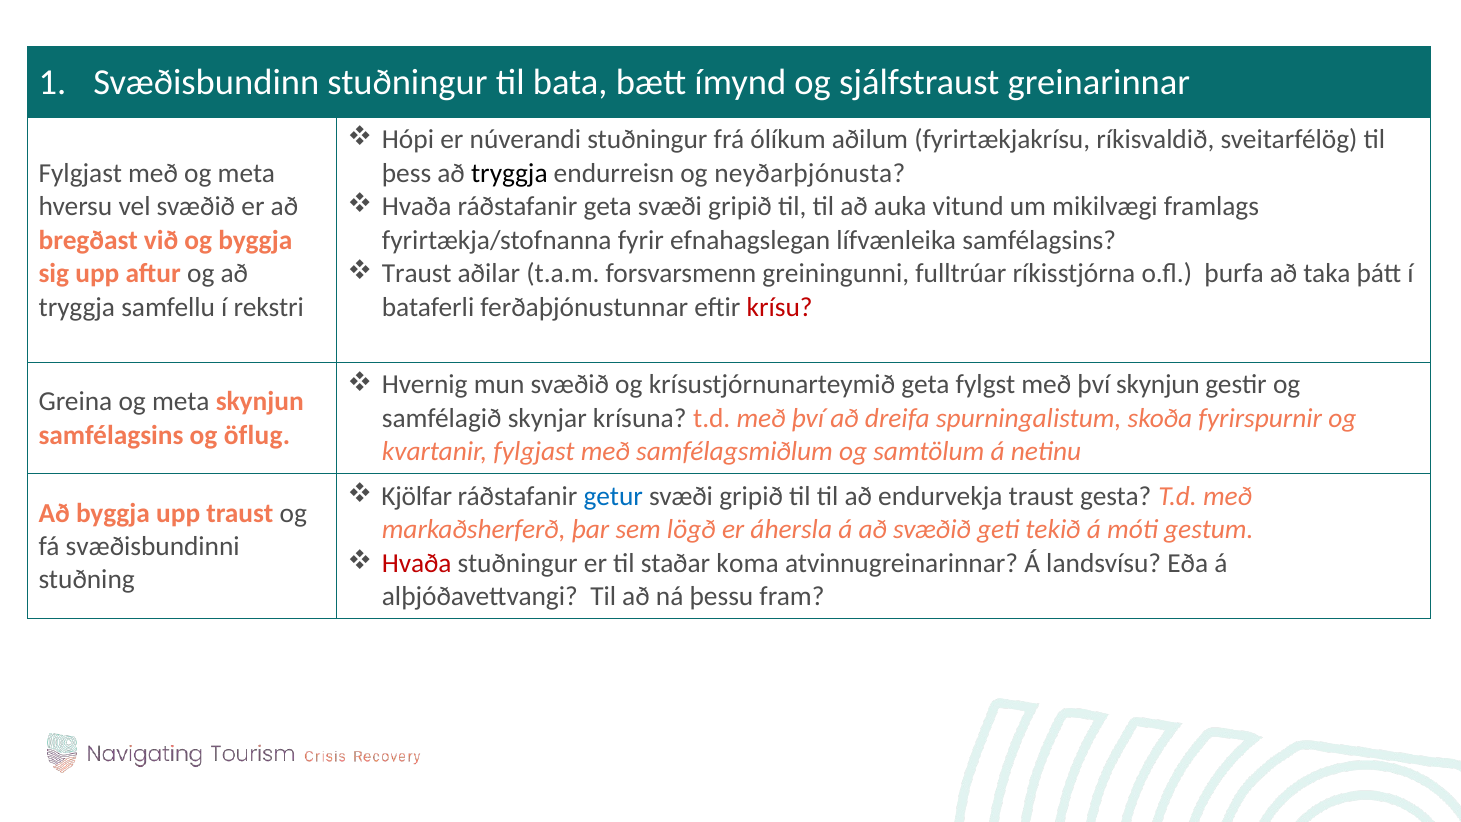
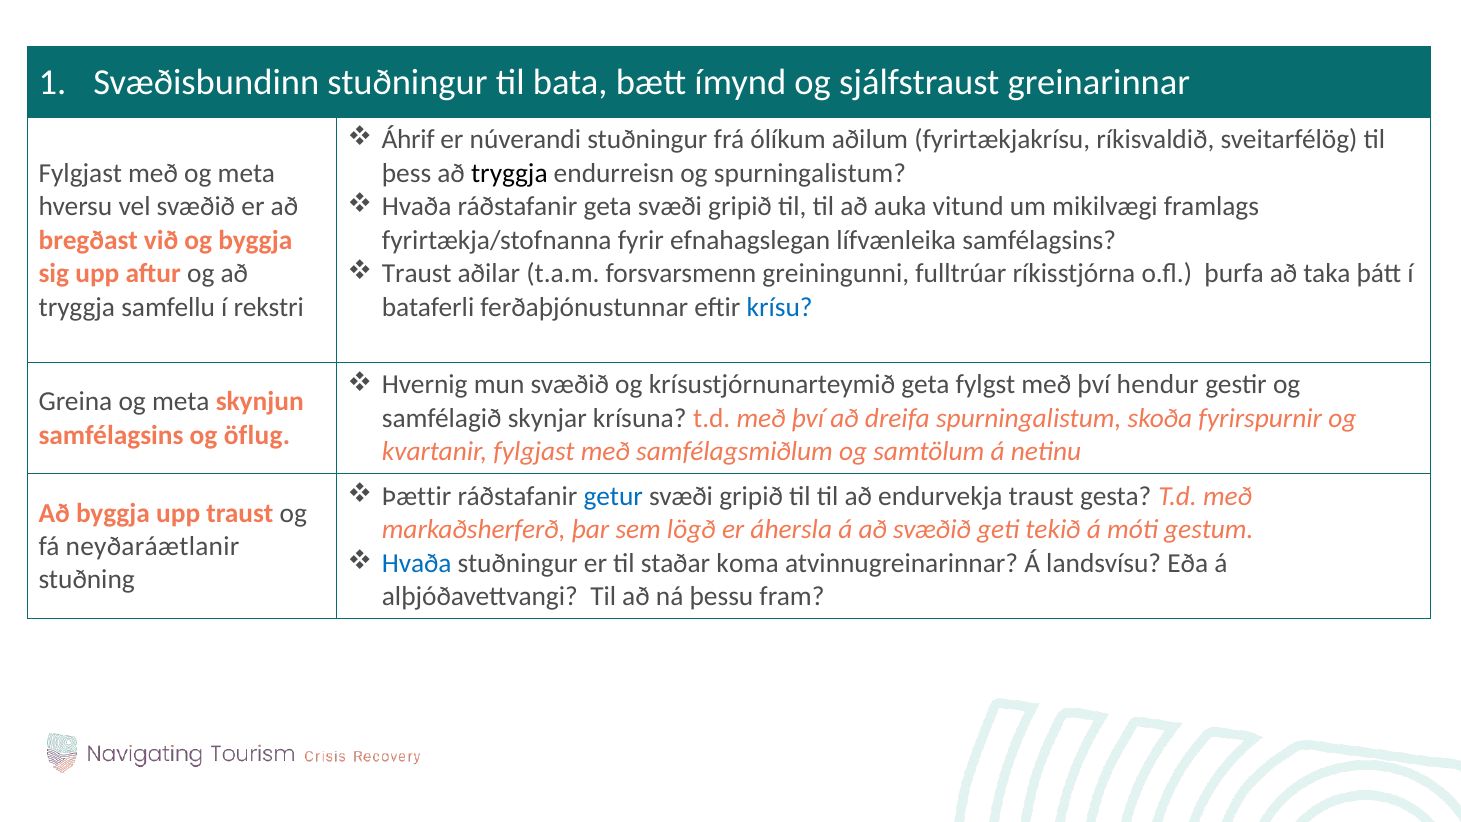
Hópi: Hópi -> Áhrif (408, 140)
og neyðarþjónusta: neyðarþjónusta -> spurningalistum (810, 173)
krísu colour: red -> blue (780, 307)
því skynjun: skynjun -> hendur (1158, 385)
Kjölfar: Kjölfar -> Þættir (417, 496)
svæðisbundinni: svæðisbundinni -> neyðaráætlanir (153, 546)
Hvaða colour: red -> blue (417, 563)
